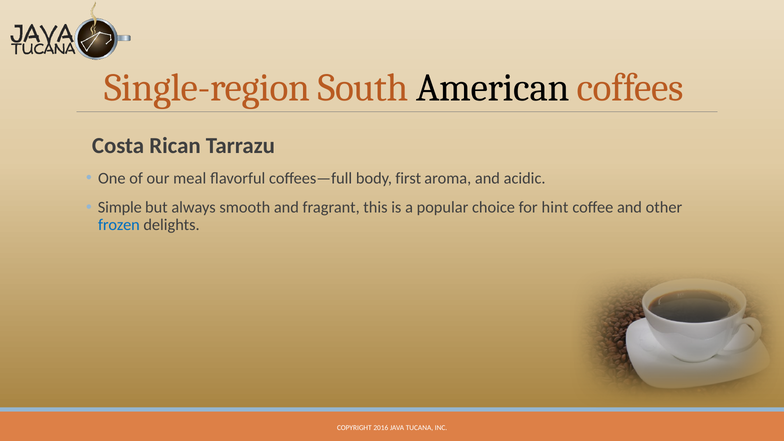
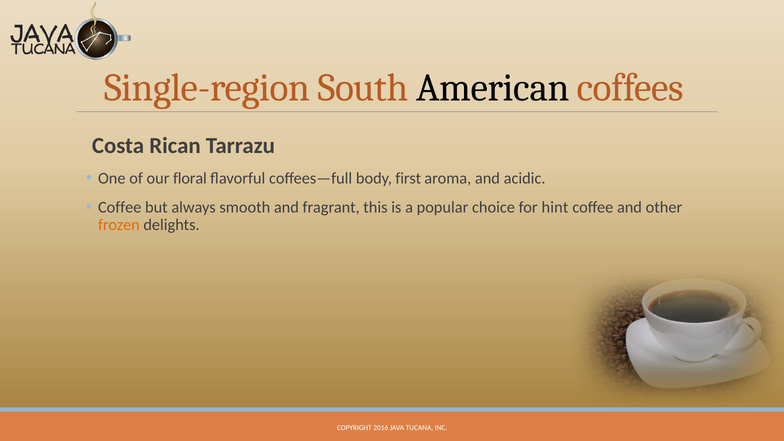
meal: meal -> floral (190, 178)
Simple: Simple -> Coffee (120, 207)
frozen colour: blue -> orange (119, 225)
